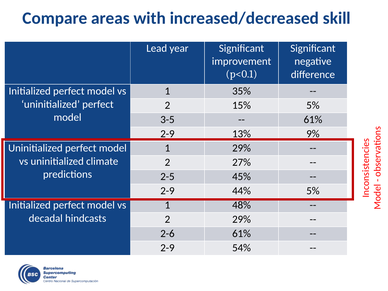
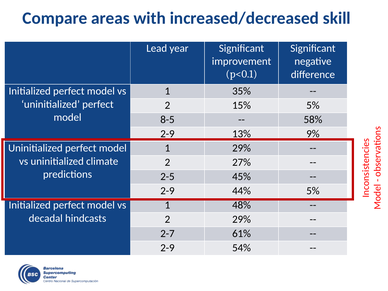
3-5: 3-5 -> 8-5 (167, 120)
61%: 61% -> 58% (313, 120)
2-6: 2-6 -> 2-7 (167, 234)
